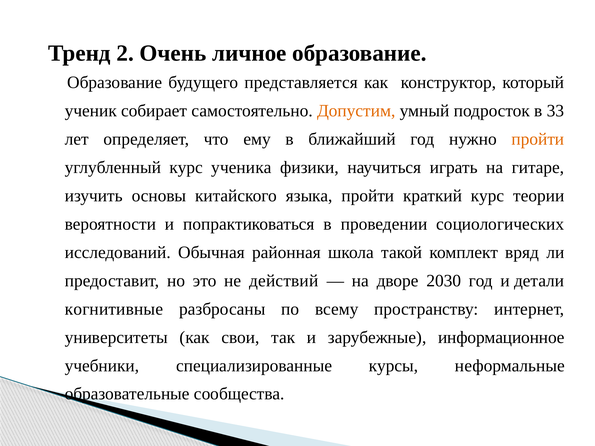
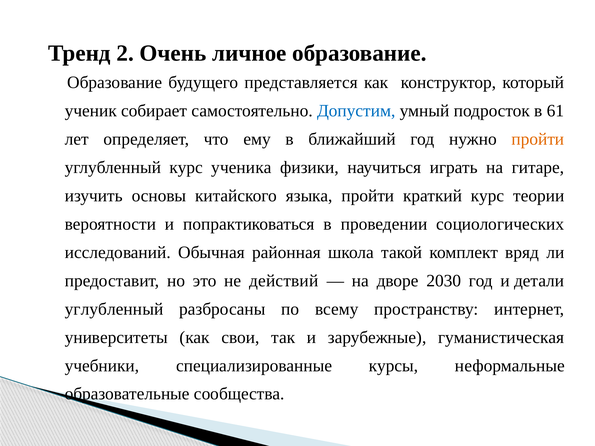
Допустим colour: orange -> blue (356, 111)
33: 33 -> 61 (555, 111)
когнитивные: когнитивные -> углубленный (114, 309)
информационное: информационное -> гуманистическая (501, 337)
